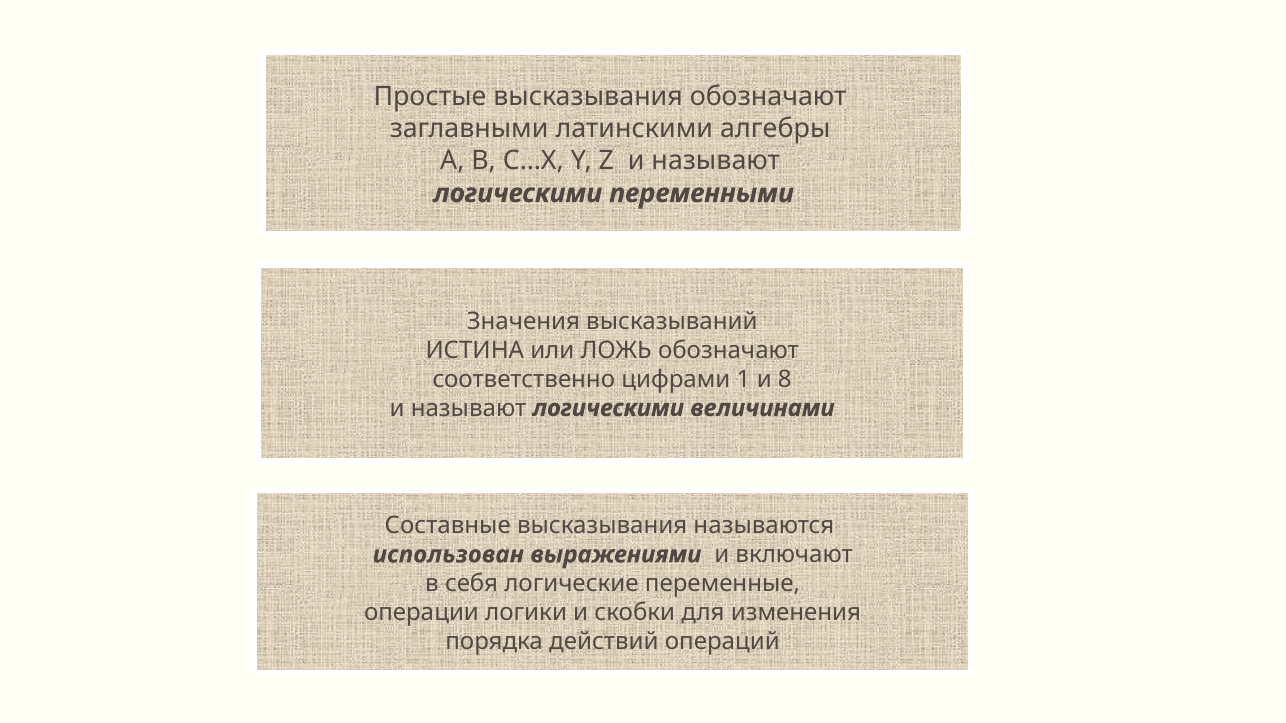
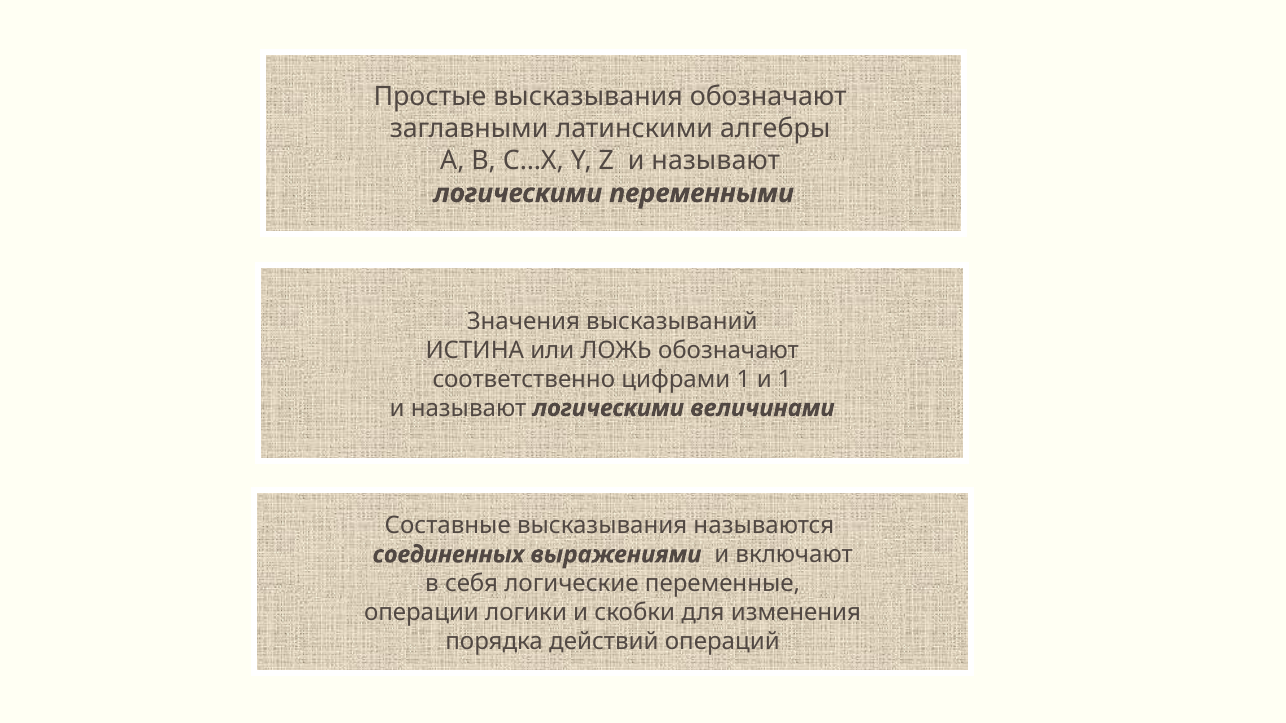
и 8: 8 -> 1 (785, 379)
использован: использован -> соединенных (449, 555)
